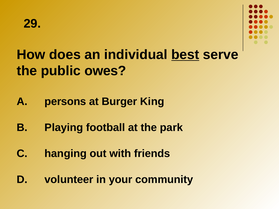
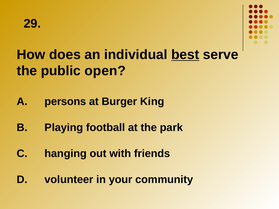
owes: owes -> open (105, 71)
